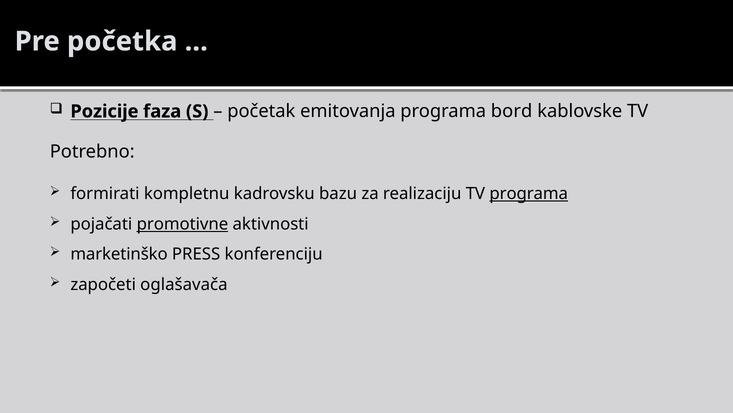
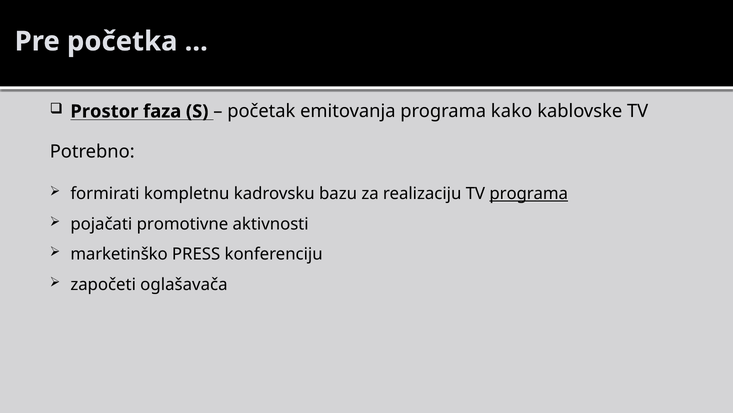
Pozicije: Pozicije -> Prostor (104, 111)
bord: bord -> kako (512, 111)
promotivne underline: present -> none (182, 224)
